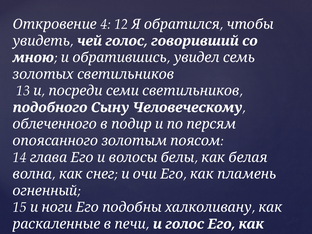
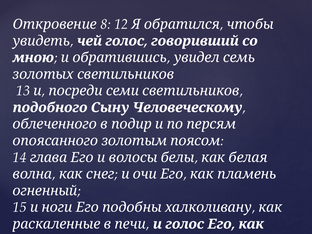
4: 4 -> 8 (106, 24)
